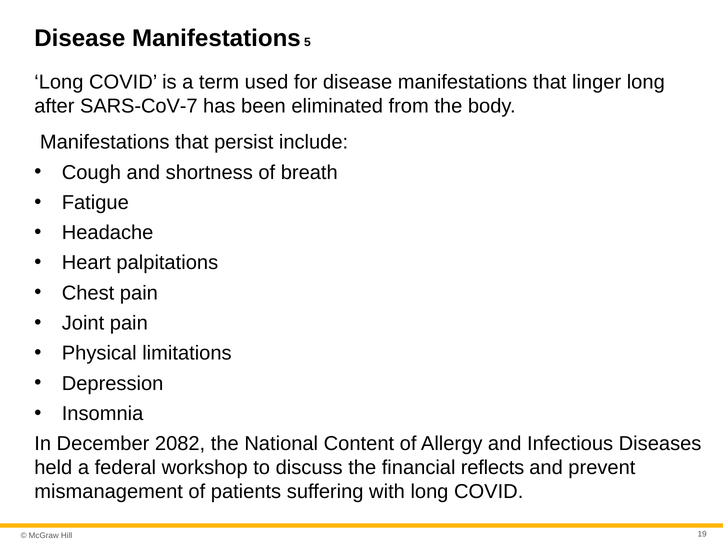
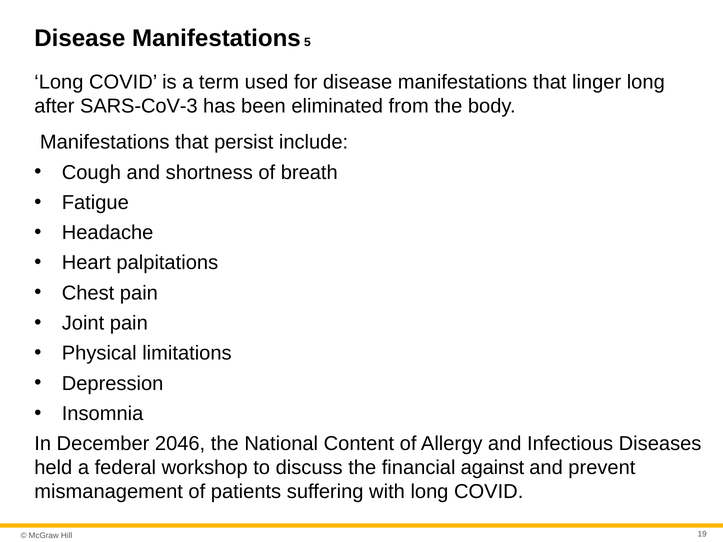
SARS-CoV-7: SARS-CoV-7 -> SARS-CoV-3 (139, 106)
2082: 2082 -> 2046 (180, 444)
reflects: reflects -> against (493, 468)
